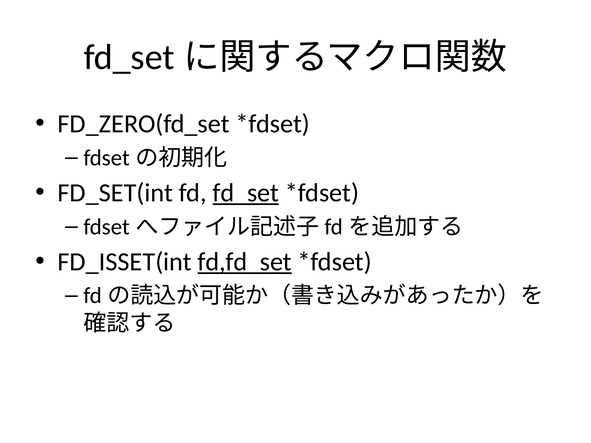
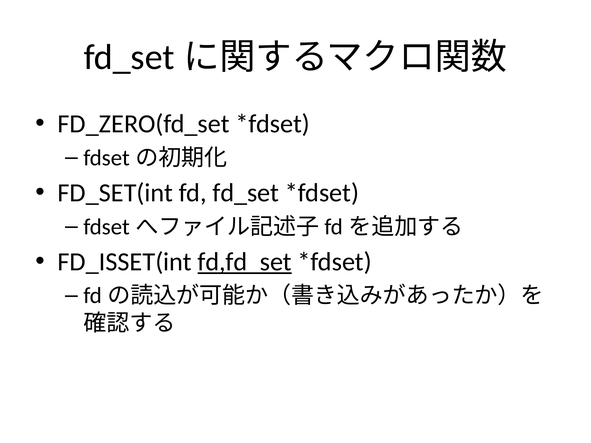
fd_set underline: present -> none (246, 193)
